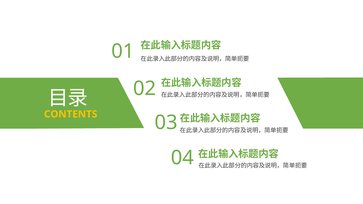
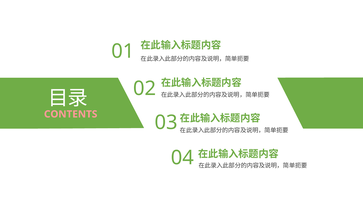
CONTENTS colour: yellow -> pink (71, 114)
